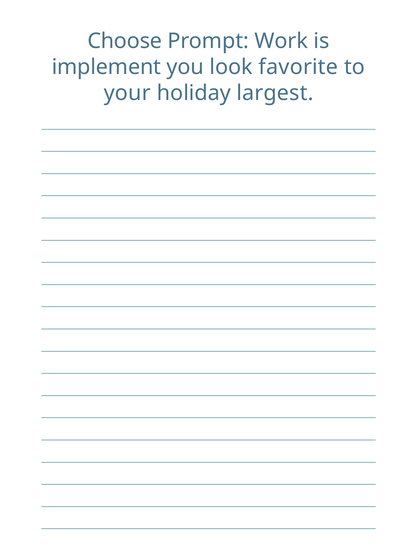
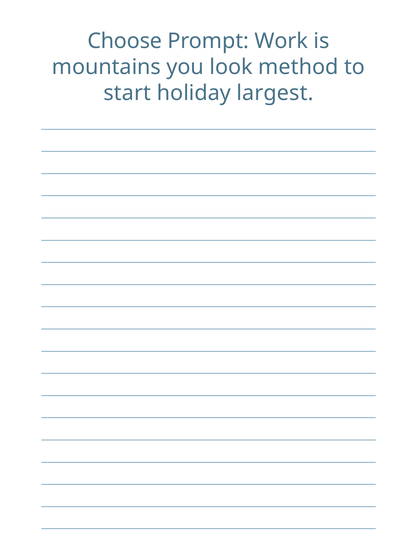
implement: implement -> mountains (106, 67)
favorite: favorite -> method (298, 67)
your: your -> start (127, 93)
